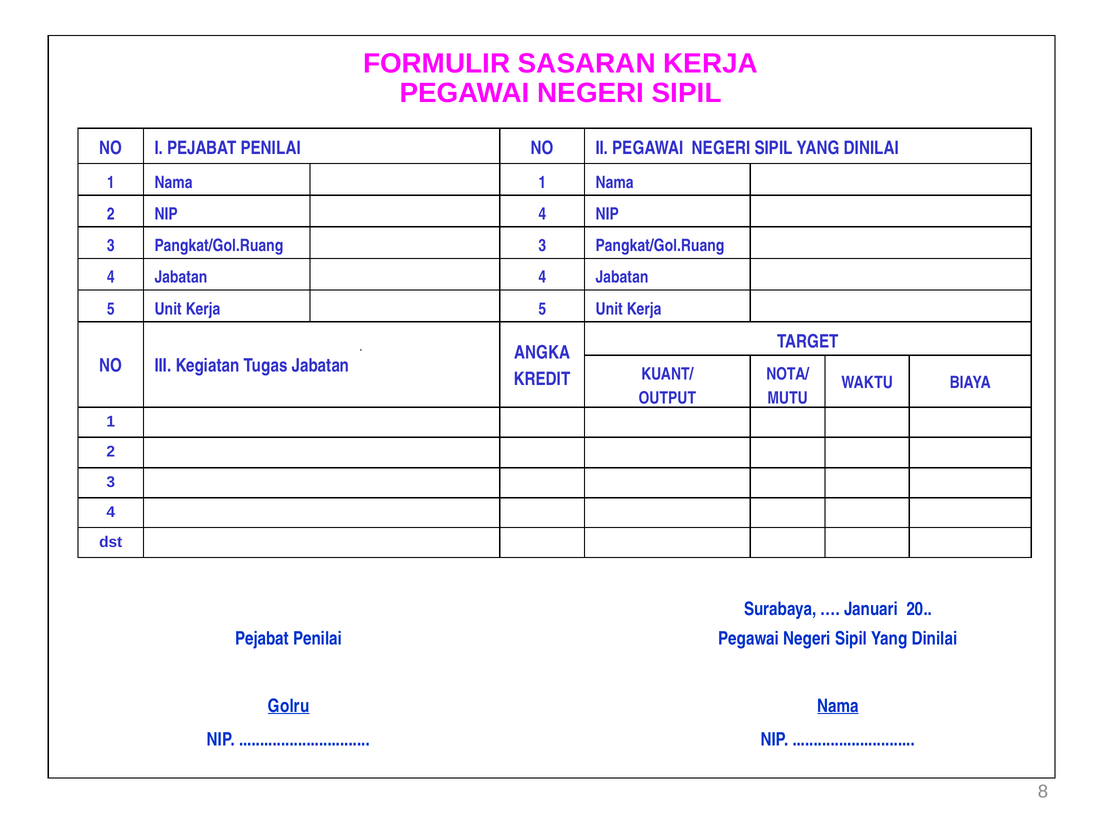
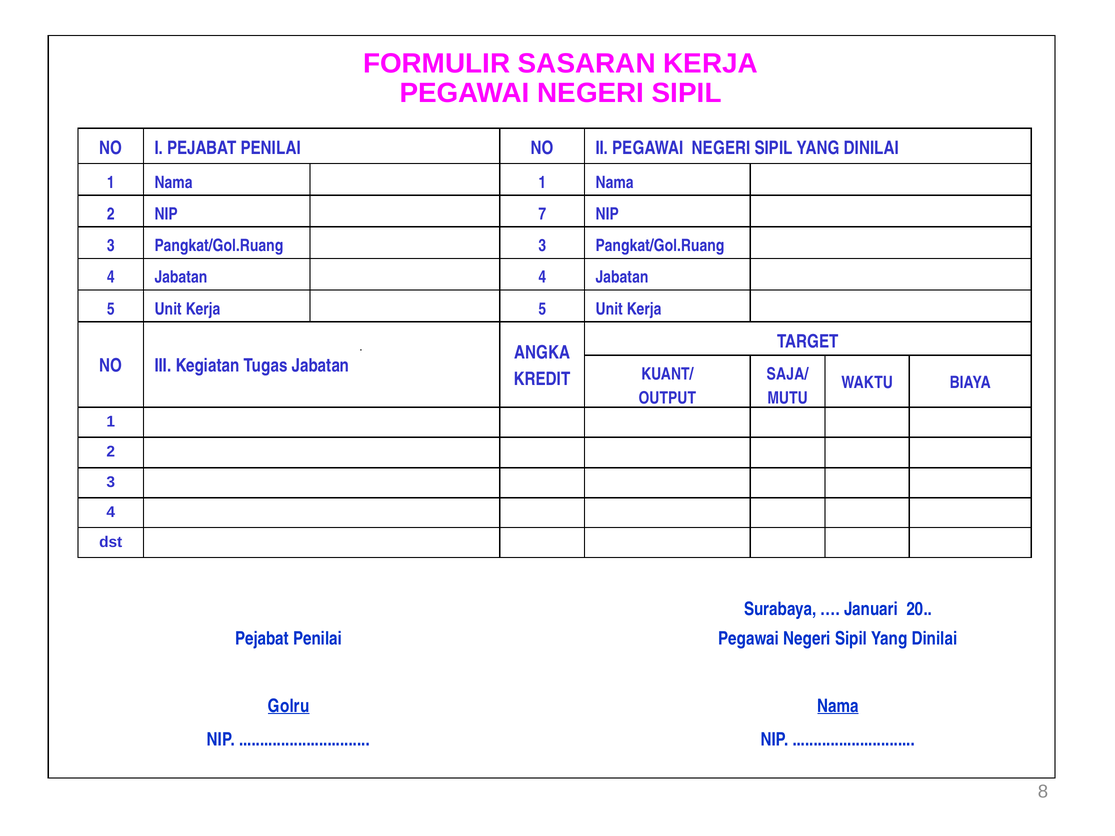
NIP 4: 4 -> 7 (542, 214)
NOTA/: NOTA/ -> SAJA/ (788, 374)
